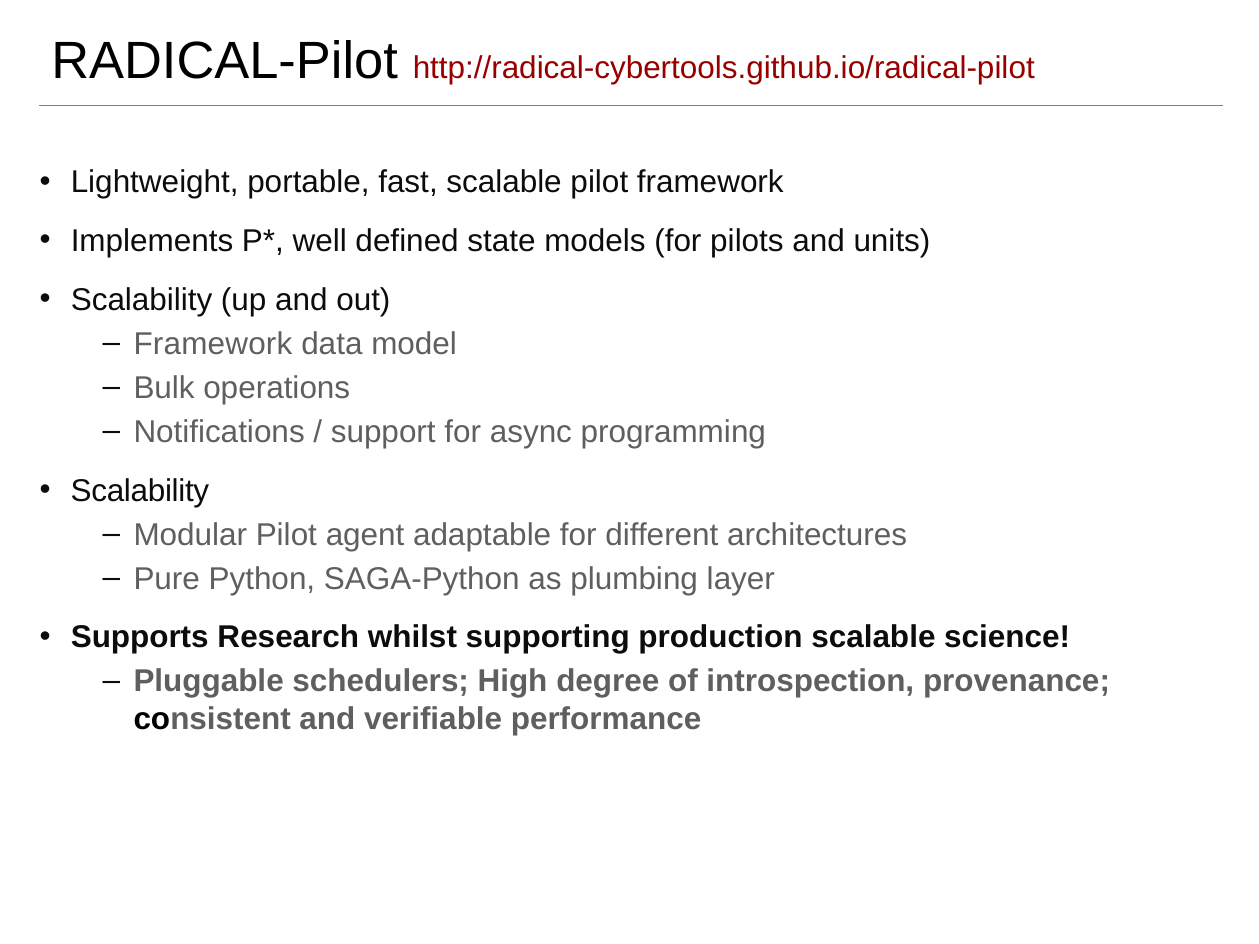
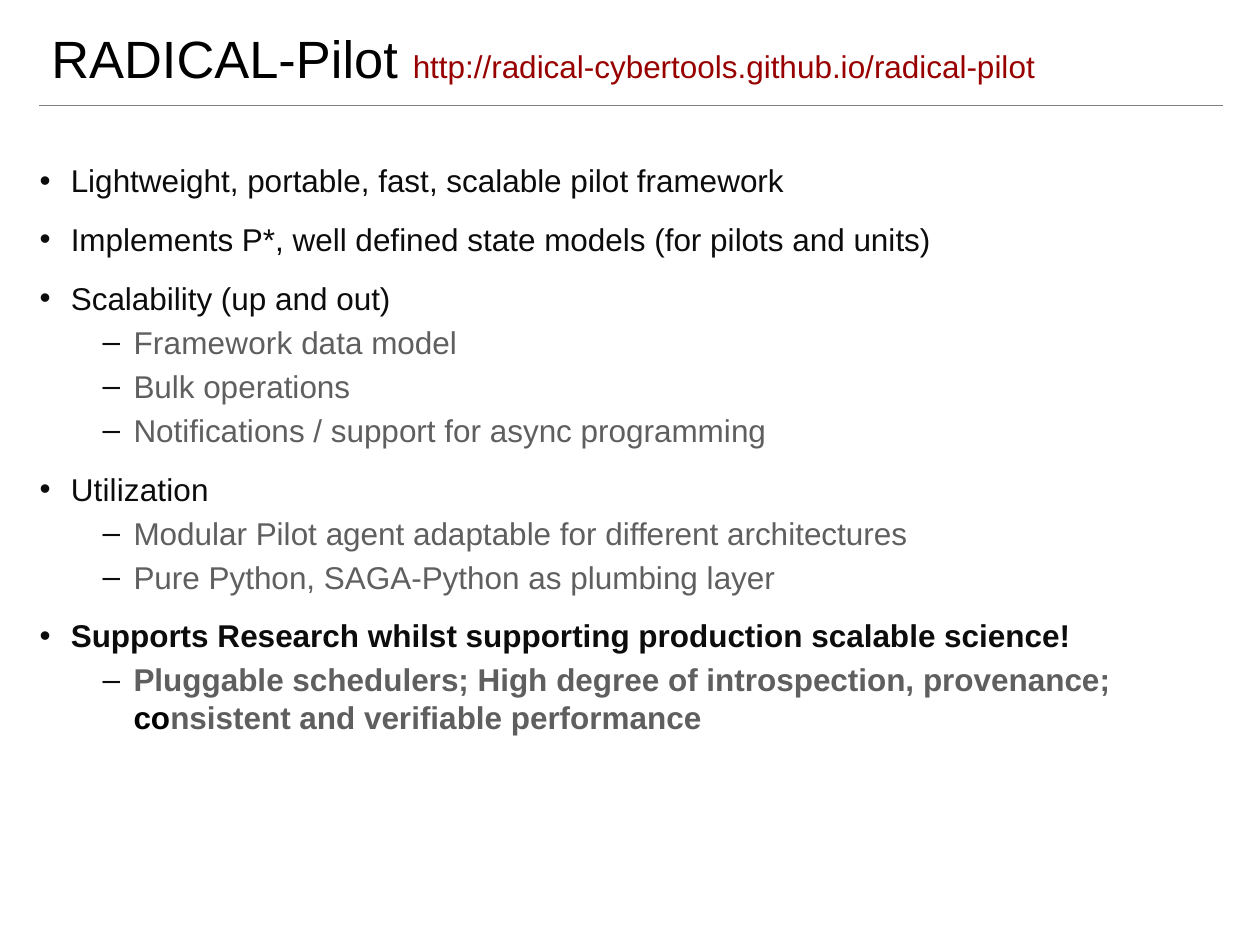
Scalability: Scalability -> Utilization (140, 491)
